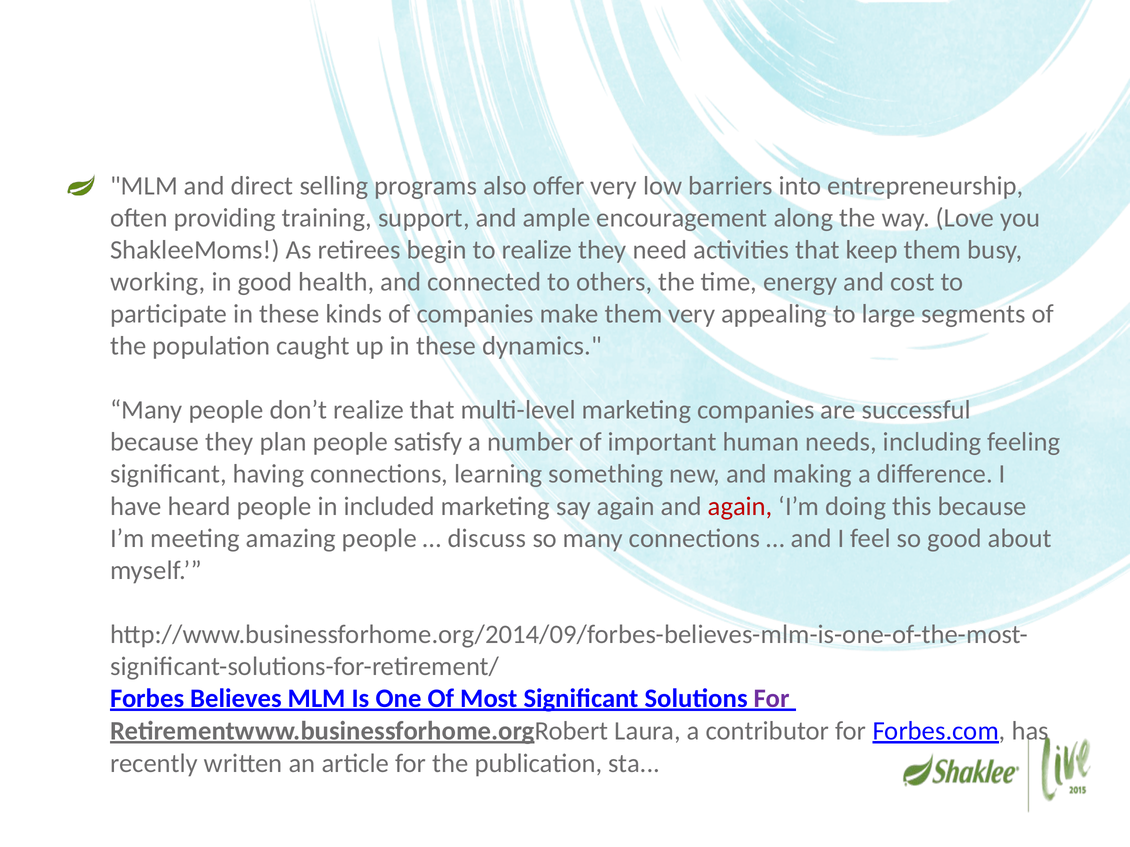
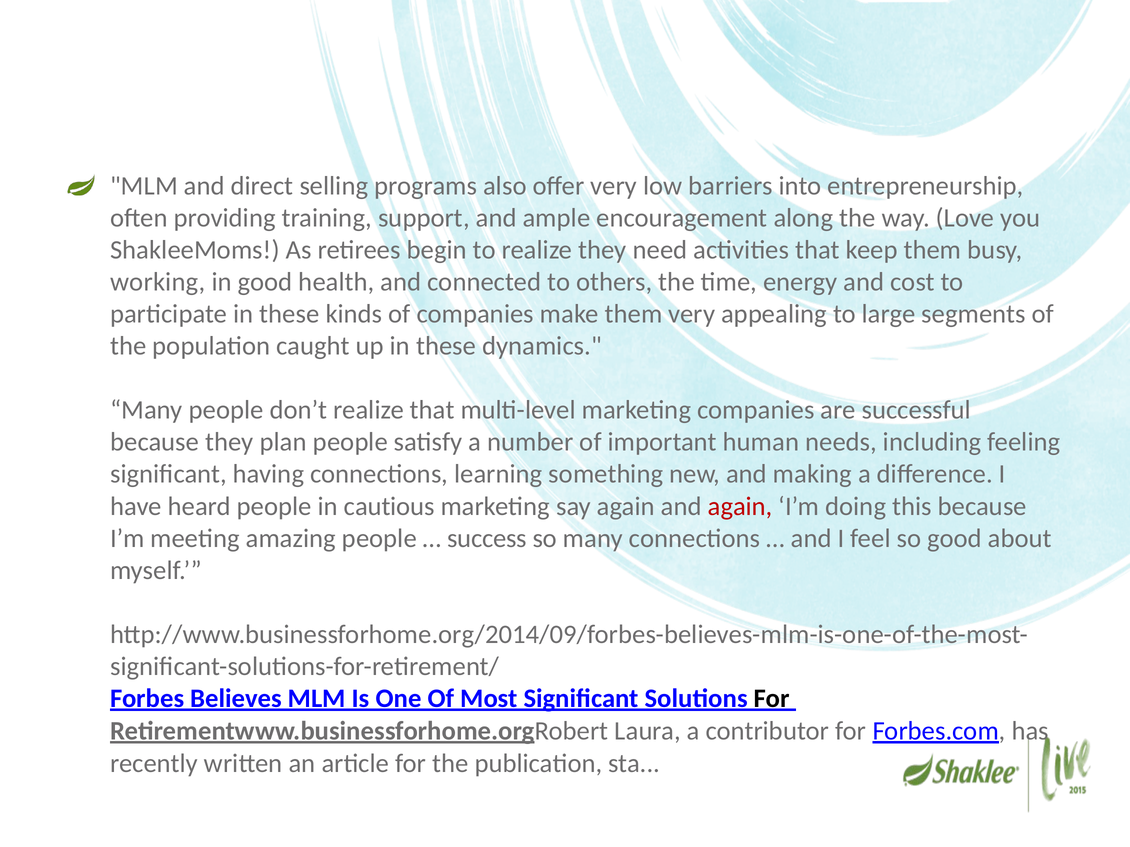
included: included -> cautious (389, 506)
discuss: discuss -> success (487, 539)
For colour: purple -> black (772, 699)
